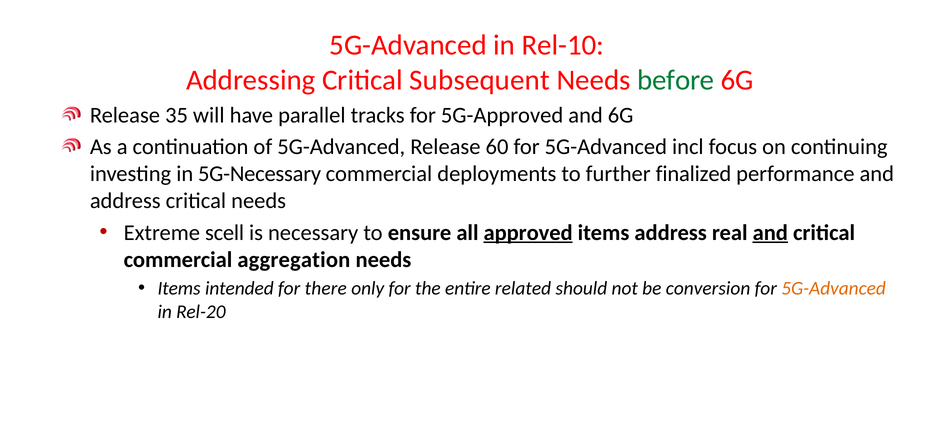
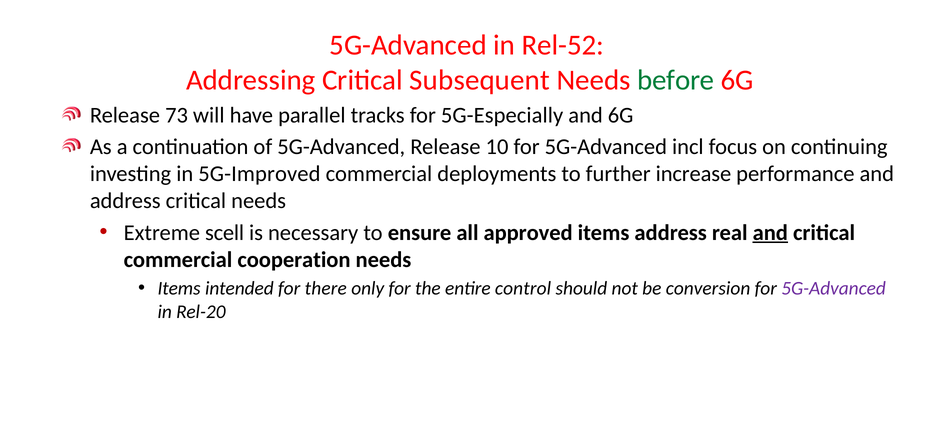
Rel-10: Rel-10 -> Rel-52 (563, 45)
35: 35 -> 73 (177, 115)
5G-Approved: 5G-Approved -> 5G-Especially (502, 115)
60: 60 -> 10 (497, 147)
5G-Necessary: 5G-Necessary -> 5G-Improved (259, 174)
finalized: finalized -> increase (693, 174)
approved underline: present -> none (528, 233)
aggregation: aggregation -> cooperation (294, 260)
related: related -> control (523, 288)
5G-Advanced colour: orange -> purple (834, 288)
